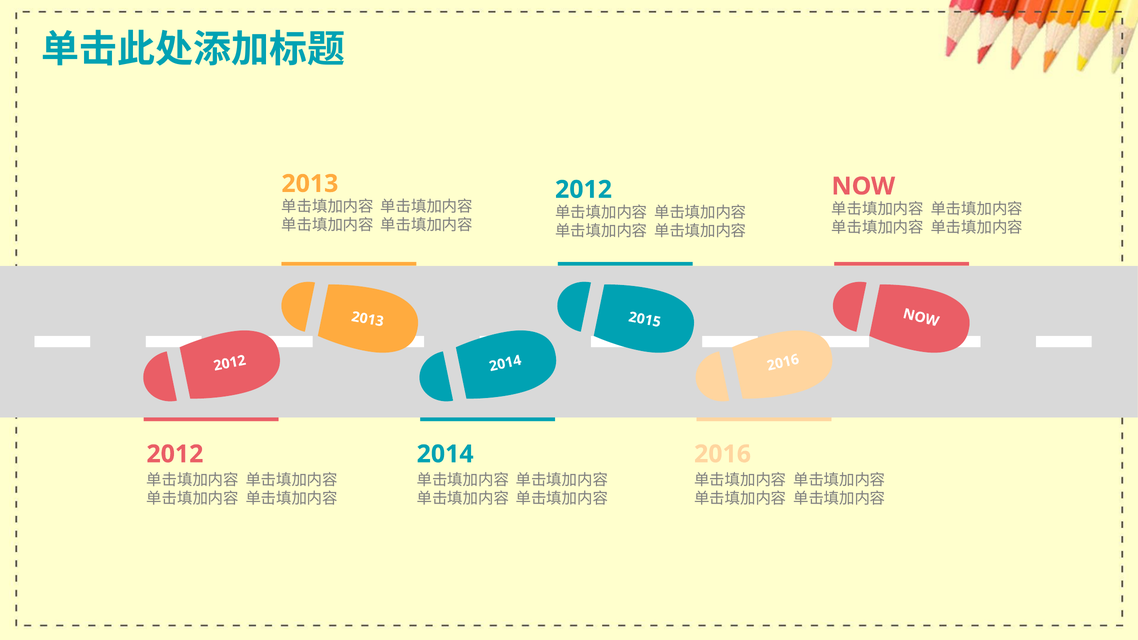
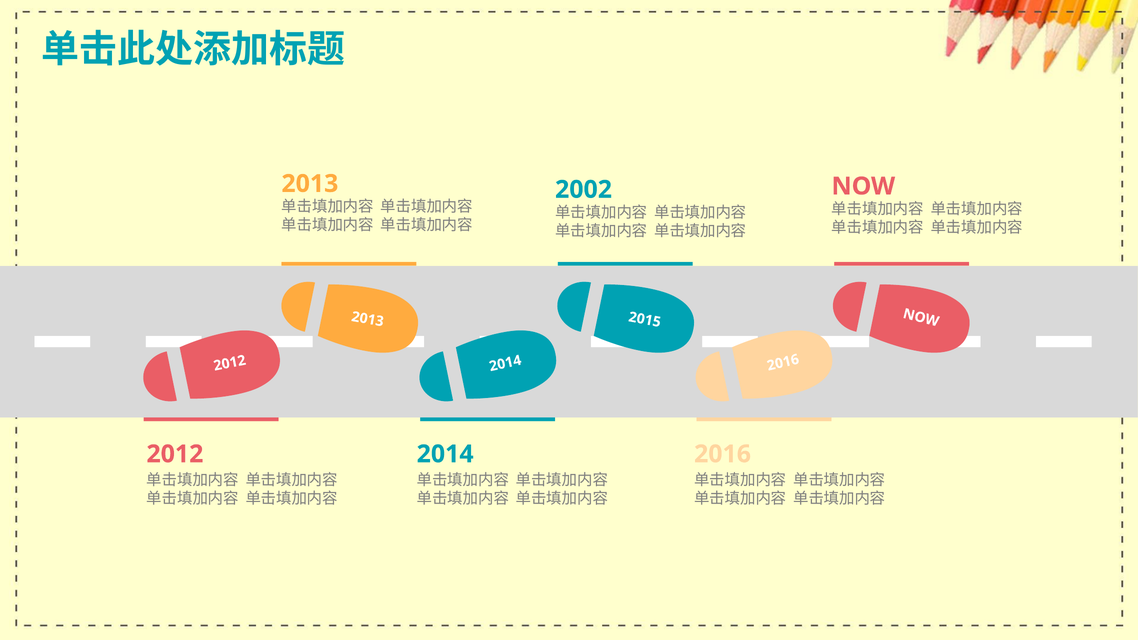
2012: 2012 -> 2002 (584, 190)
